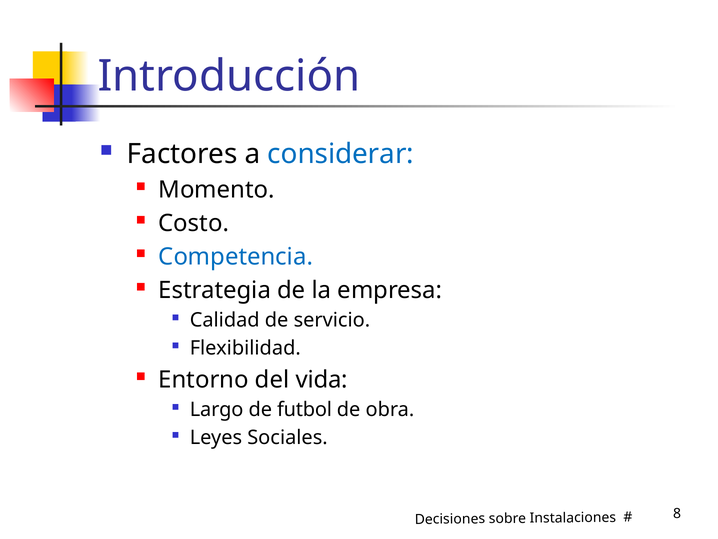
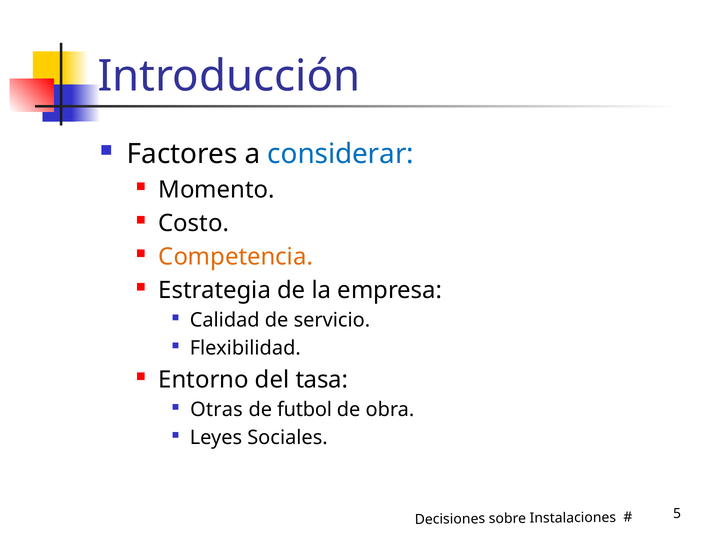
Competencia colour: blue -> orange (236, 257)
vida: vida -> tasa (322, 379)
Largo: Largo -> Otras (216, 409)
8: 8 -> 5 (677, 513)
